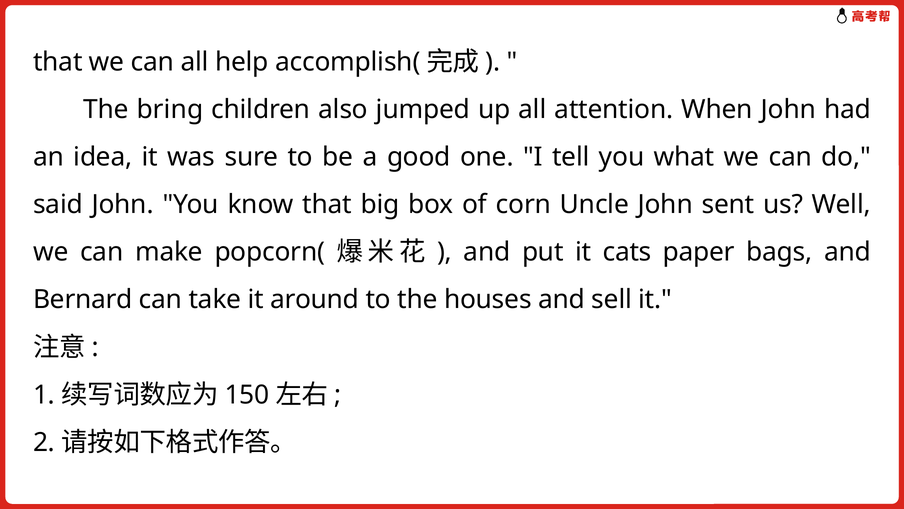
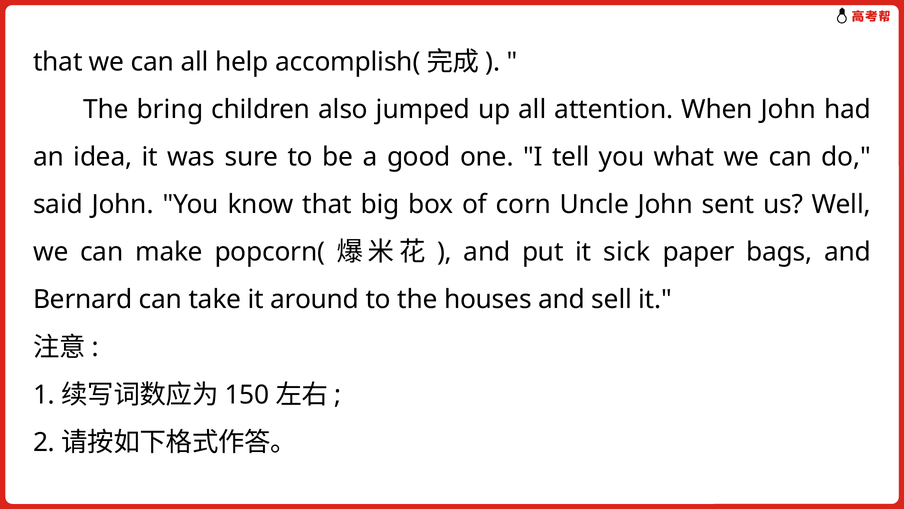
cats: cats -> sick (627, 252)
